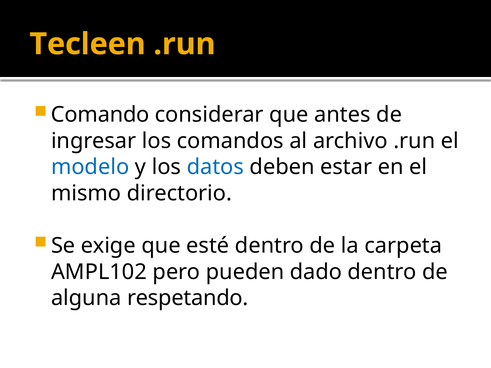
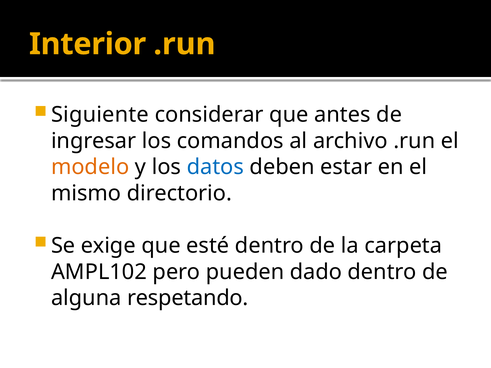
Tecleen: Tecleen -> Interior (88, 44)
Comando: Comando -> Siguiente (100, 115)
modelo colour: blue -> orange (90, 167)
